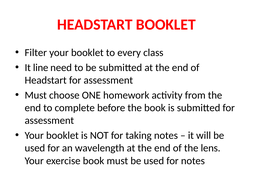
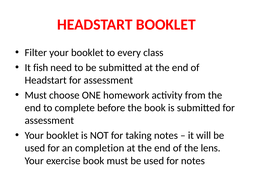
line: line -> fish (41, 68)
wavelength: wavelength -> completion (100, 148)
